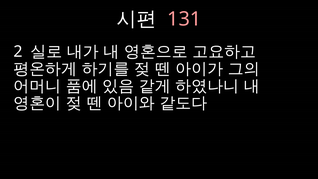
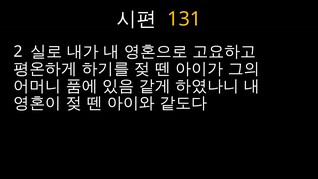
131 colour: pink -> yellow (184, 19)
